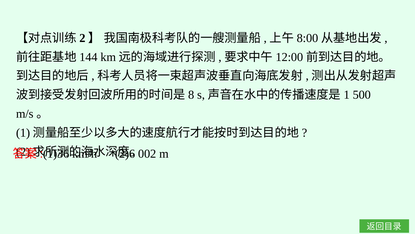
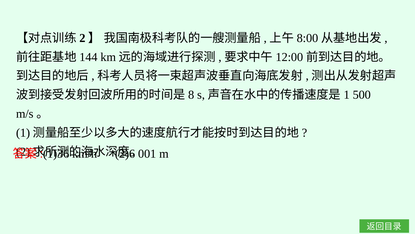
002: 002 -> 001 (147, 154)
